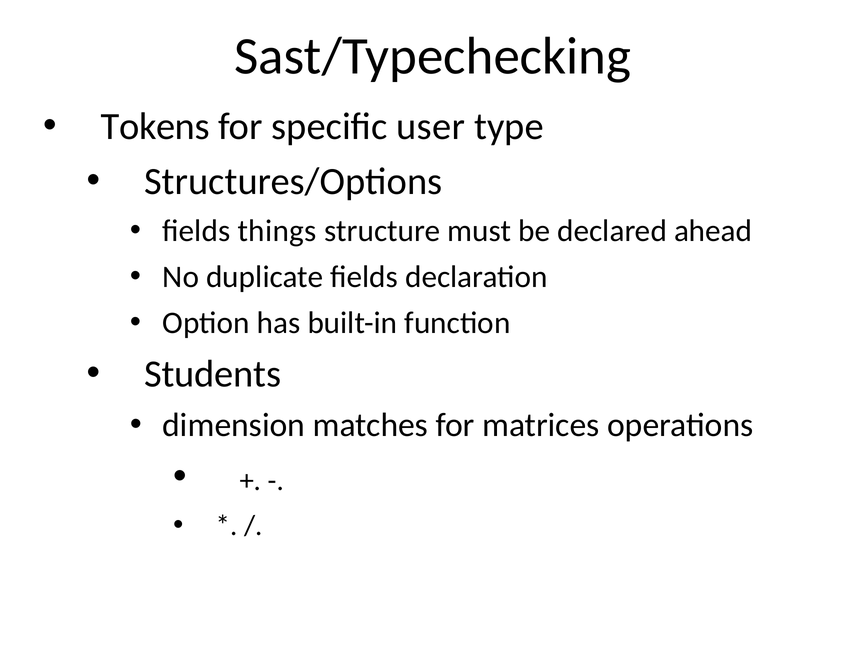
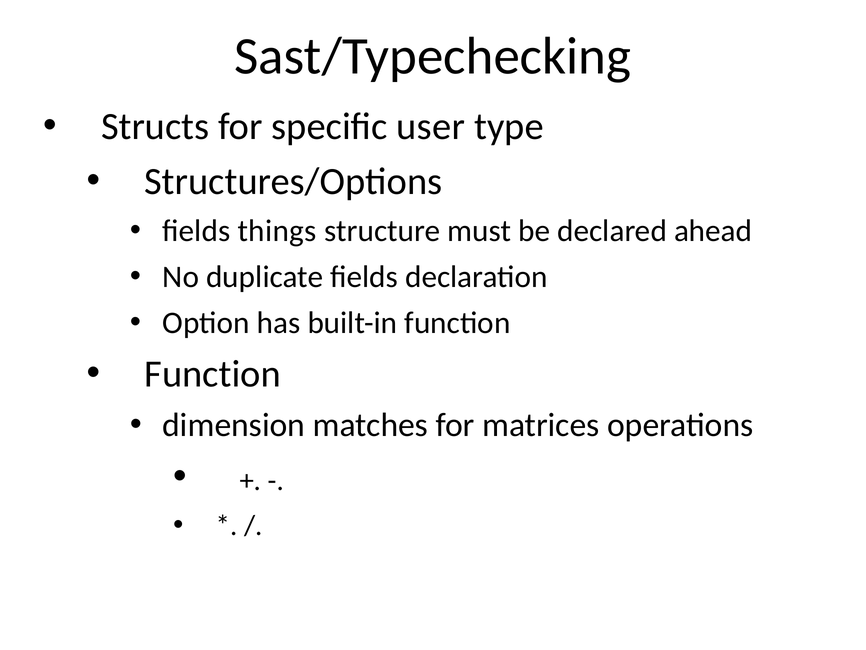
Tokens: Tokens -> Structs (155, 127)
Students: Students -> Function (213, 374)
